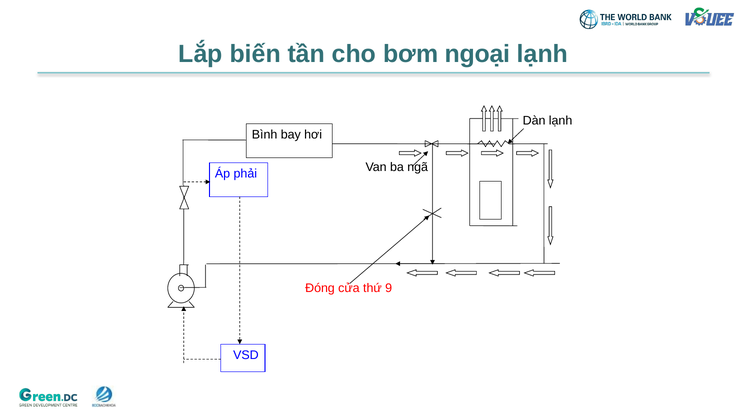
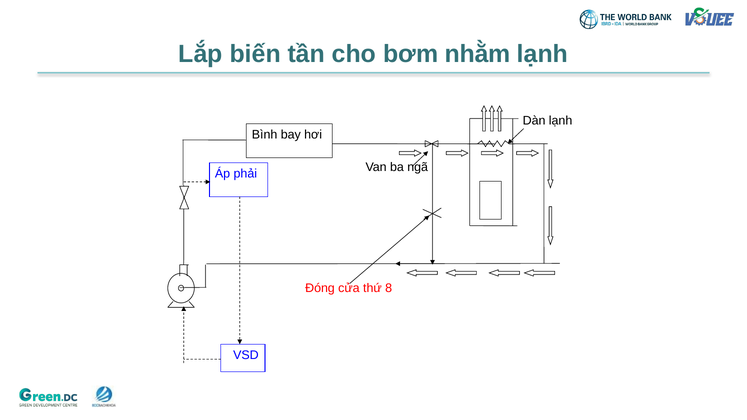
ngoại: ngoại -> nhằm (478, 54)
9: 9 -> 8 (389, 288)
